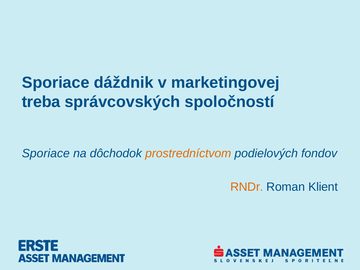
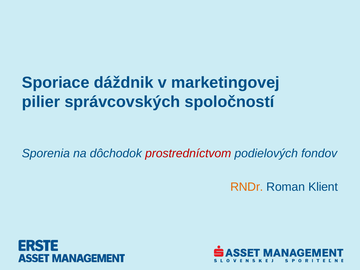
treba: treba -> pilier (41, 102)
Sporiace: Sporiace -> Sporenia (46, 153)
prostredníctvom colour: orange -> red (188, 153)
